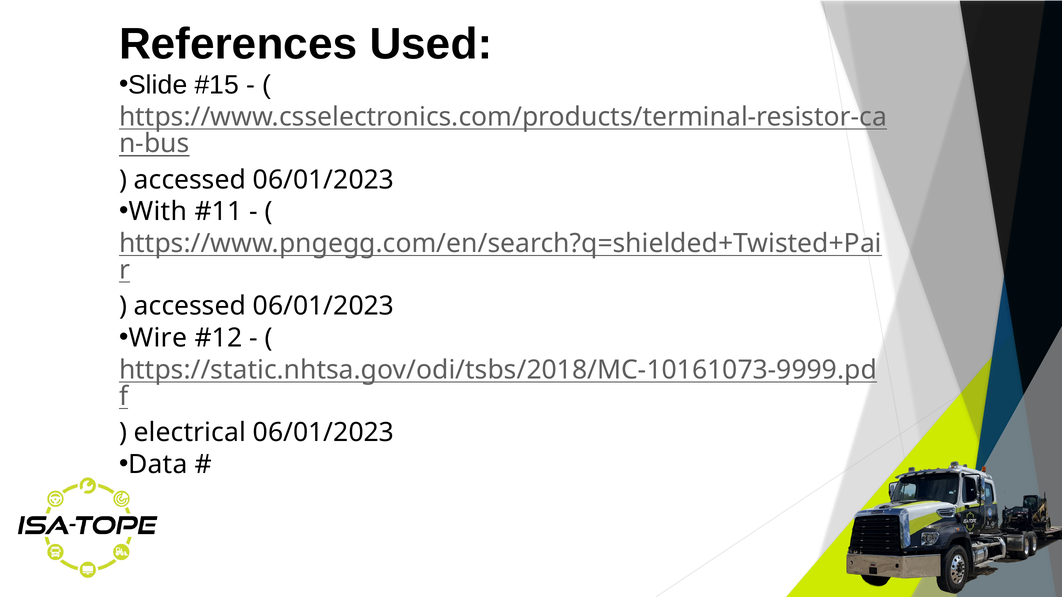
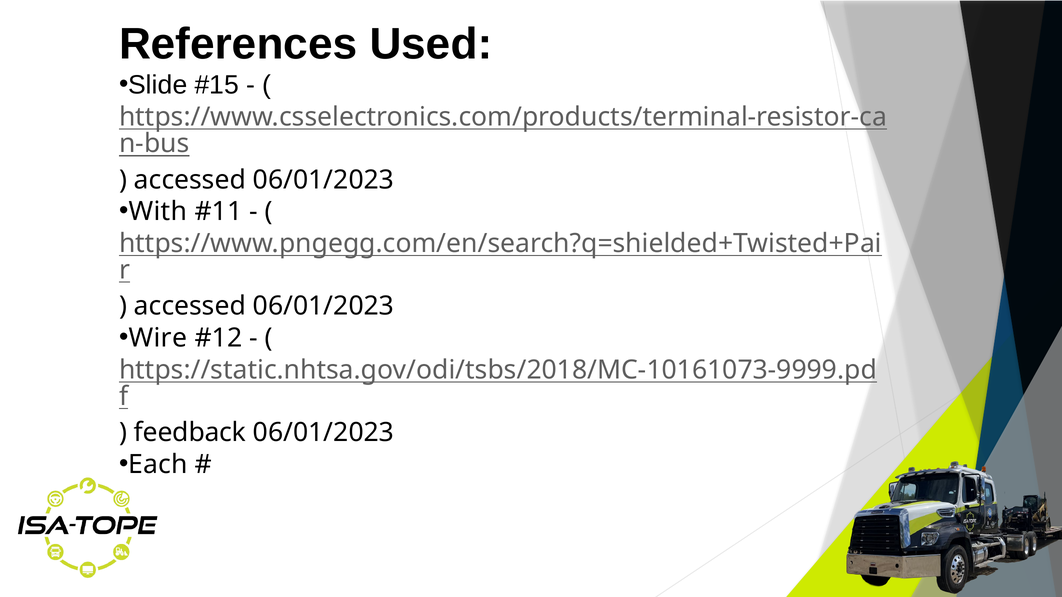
electrical: electrical -> feedback (190, 433)
Data: Data -> Each (158, 465)
